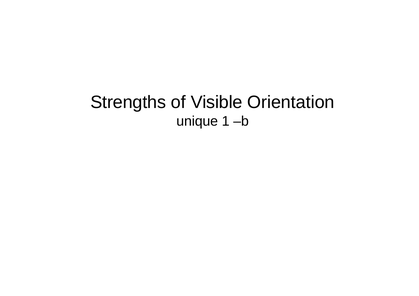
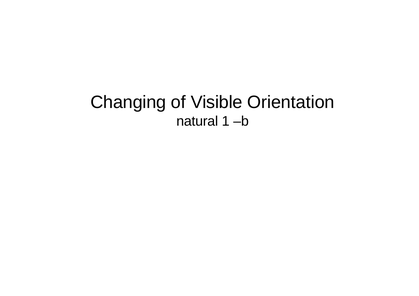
Strengths: Strengths -> Changing (128, 103)
unique: unique -> natural (197, 121)
